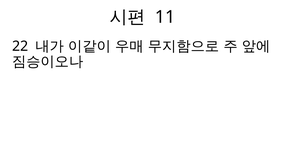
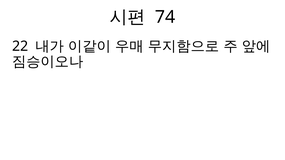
11: 11 -> 74 (165, 17)
